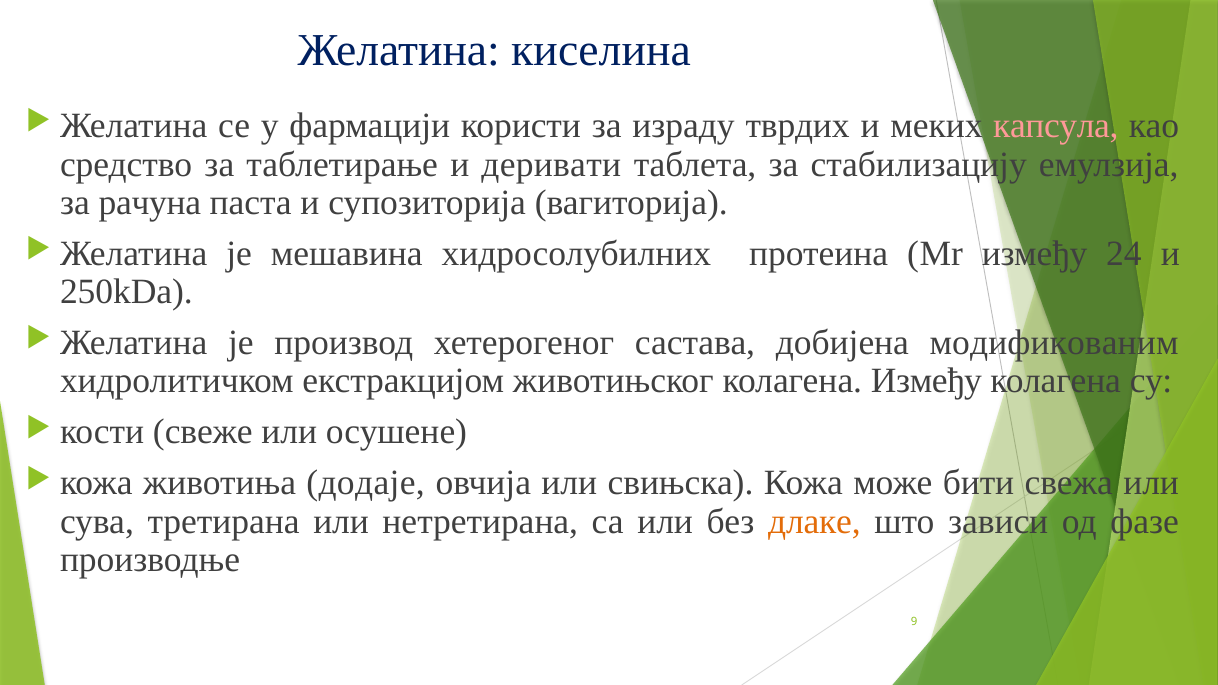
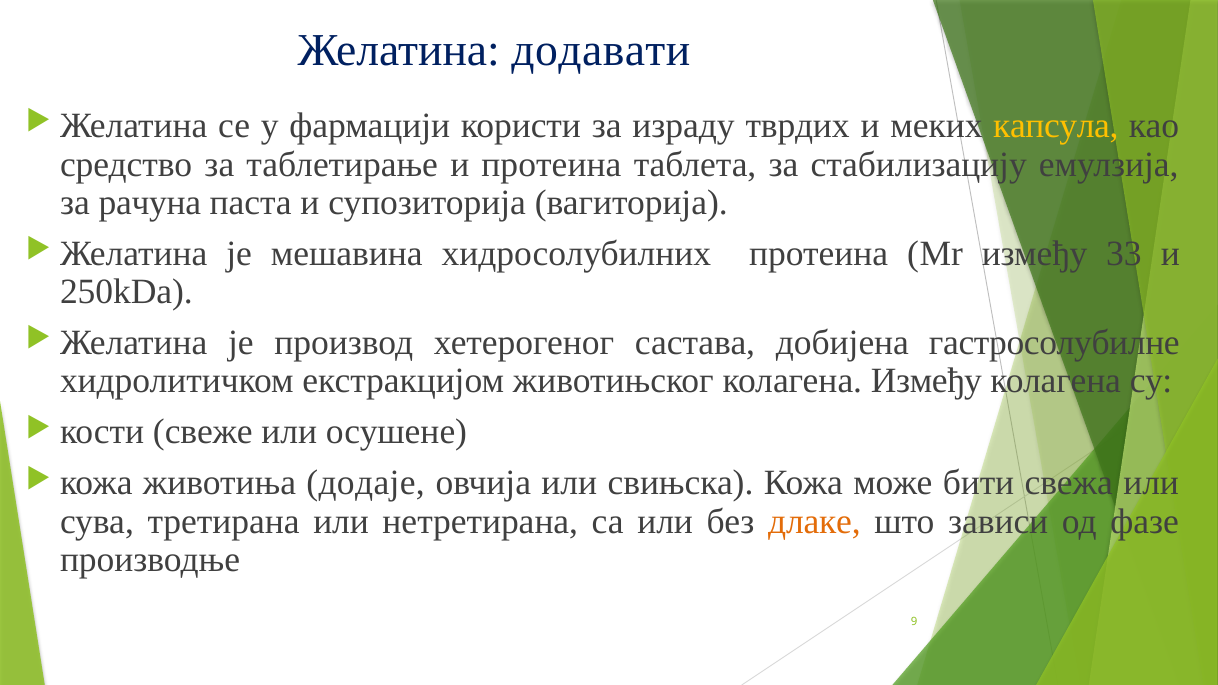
киселина: киселина -> додавати (601, 51)
капсула colour: pink -> yellow (1056, 126)
и деривати: деривати -> протеина (551, 164)
24: 24 -> 33 (1124, 254)
модификованим: модификованим -> гастросолубилне (1054, 343)
